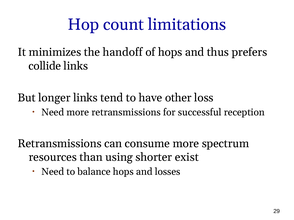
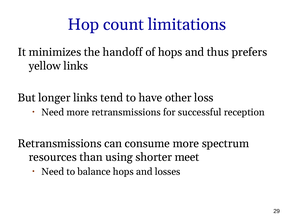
collide: collide -> yellow (45, 66)
exist: exist -> meet (187, 158)
